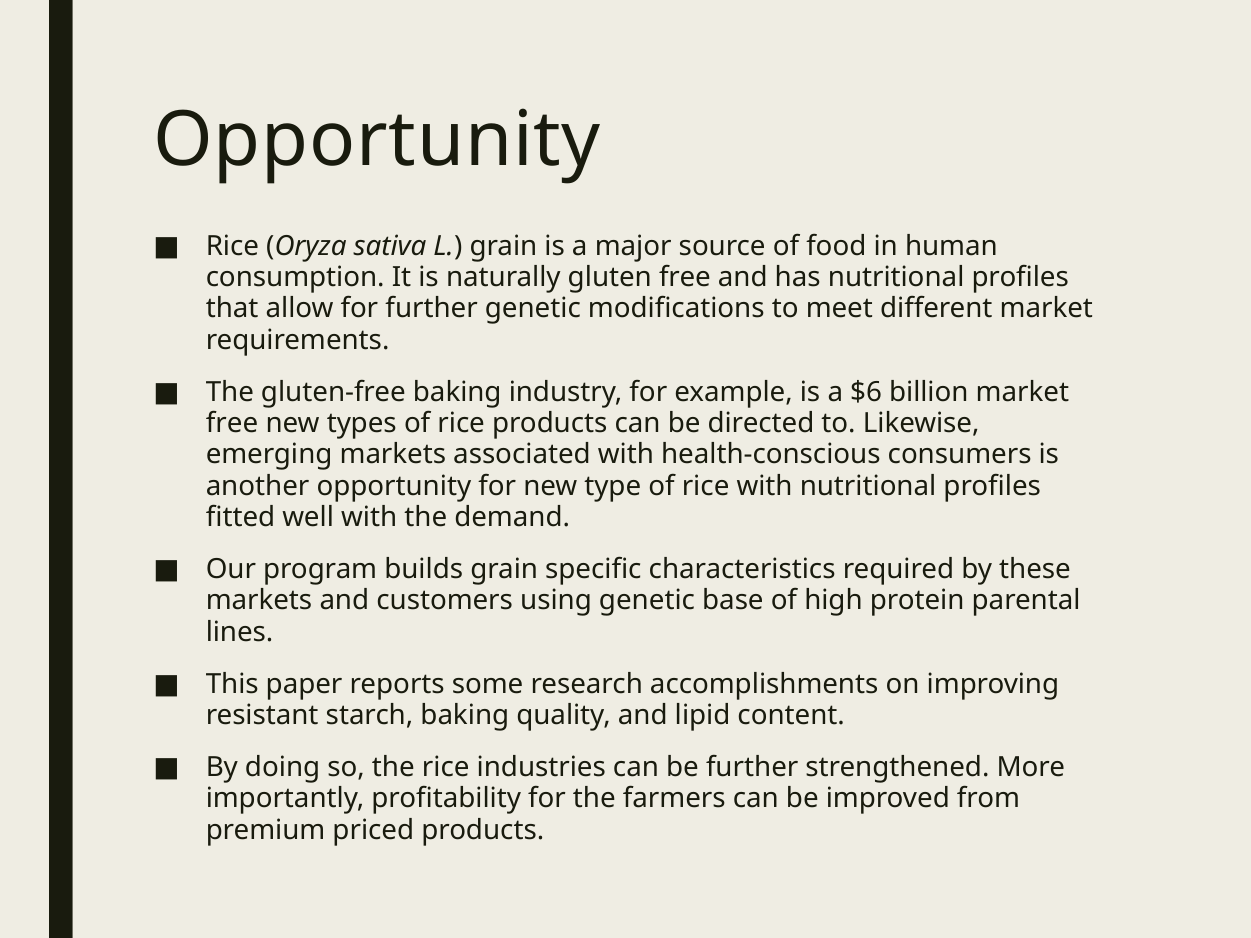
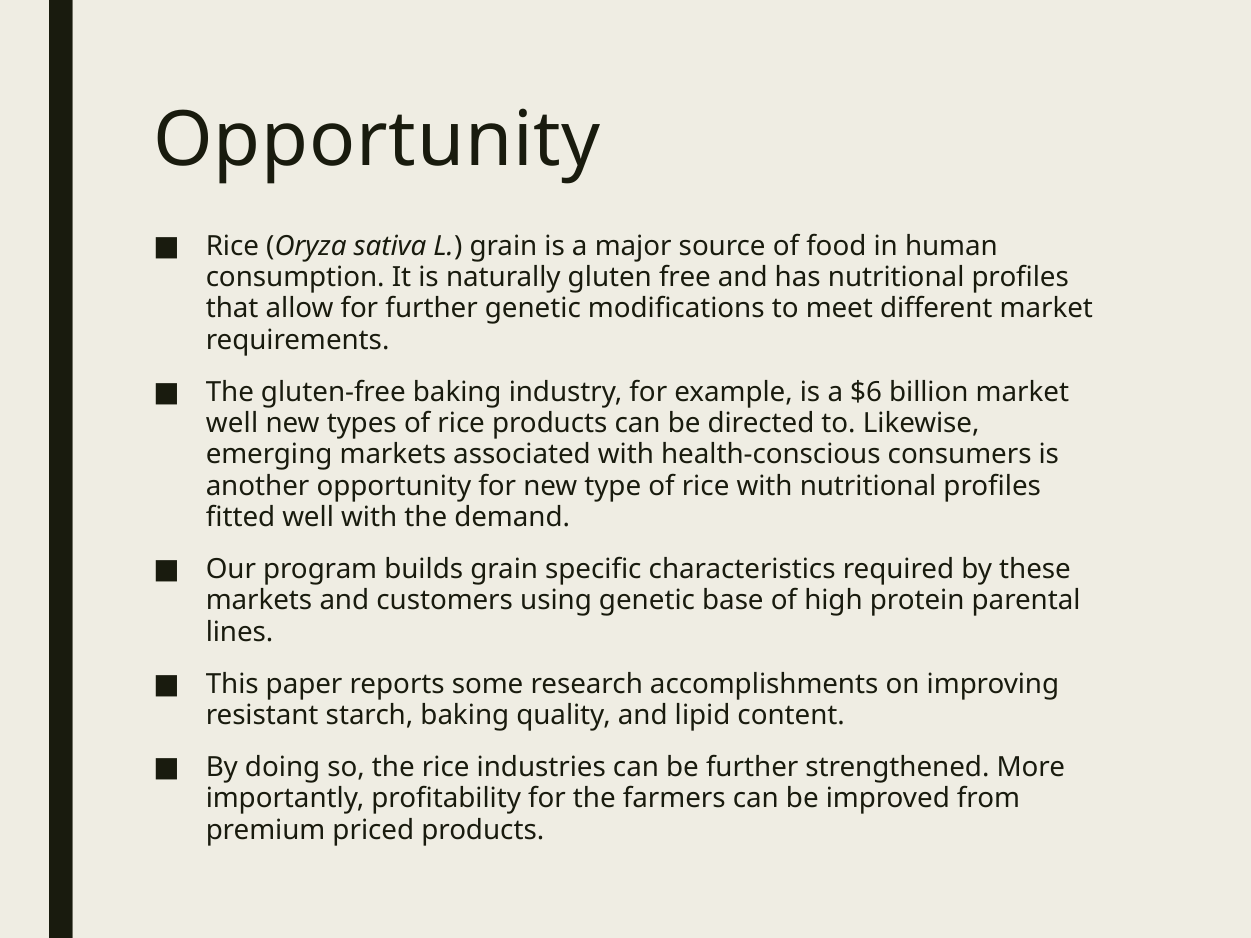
free: free -> well (232, 424)
